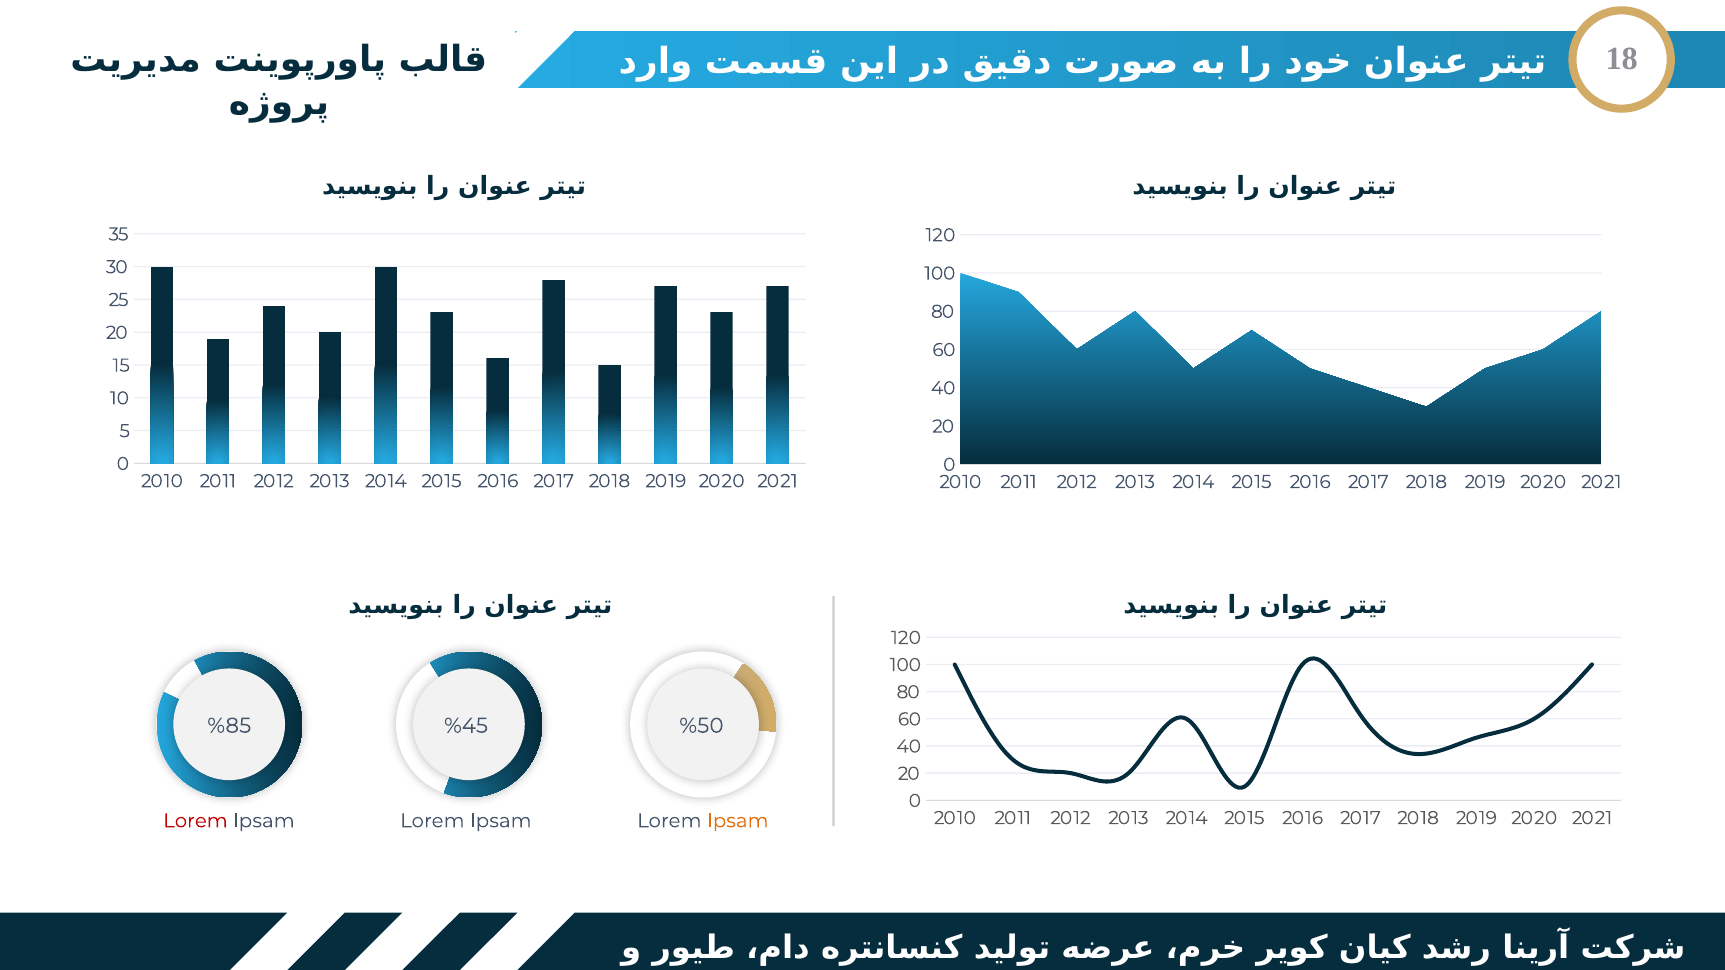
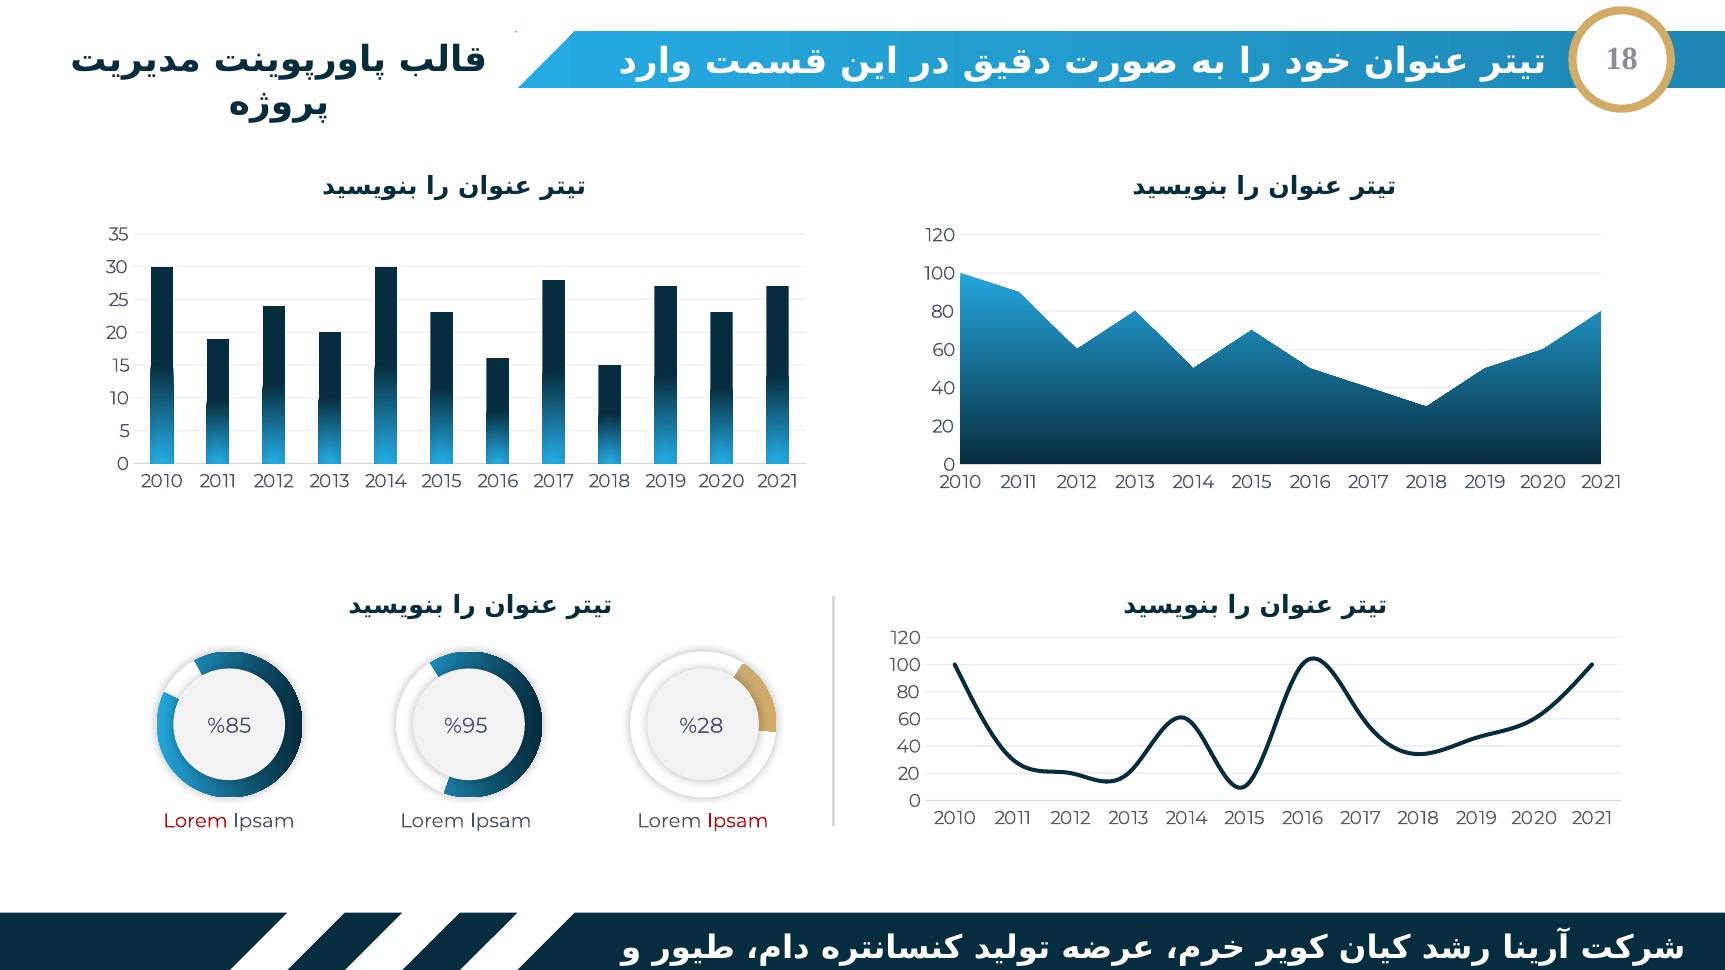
%45: %45 -> %95 (466, 726)
%50: %50 -> %28 (701, 726)
Ipsam colour: orange -> red (738, 821)
